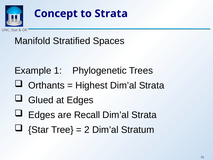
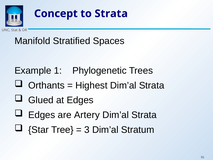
Recall: Recall -> Artery (87, 115)
2: 2 -> 3 (87, 130)
